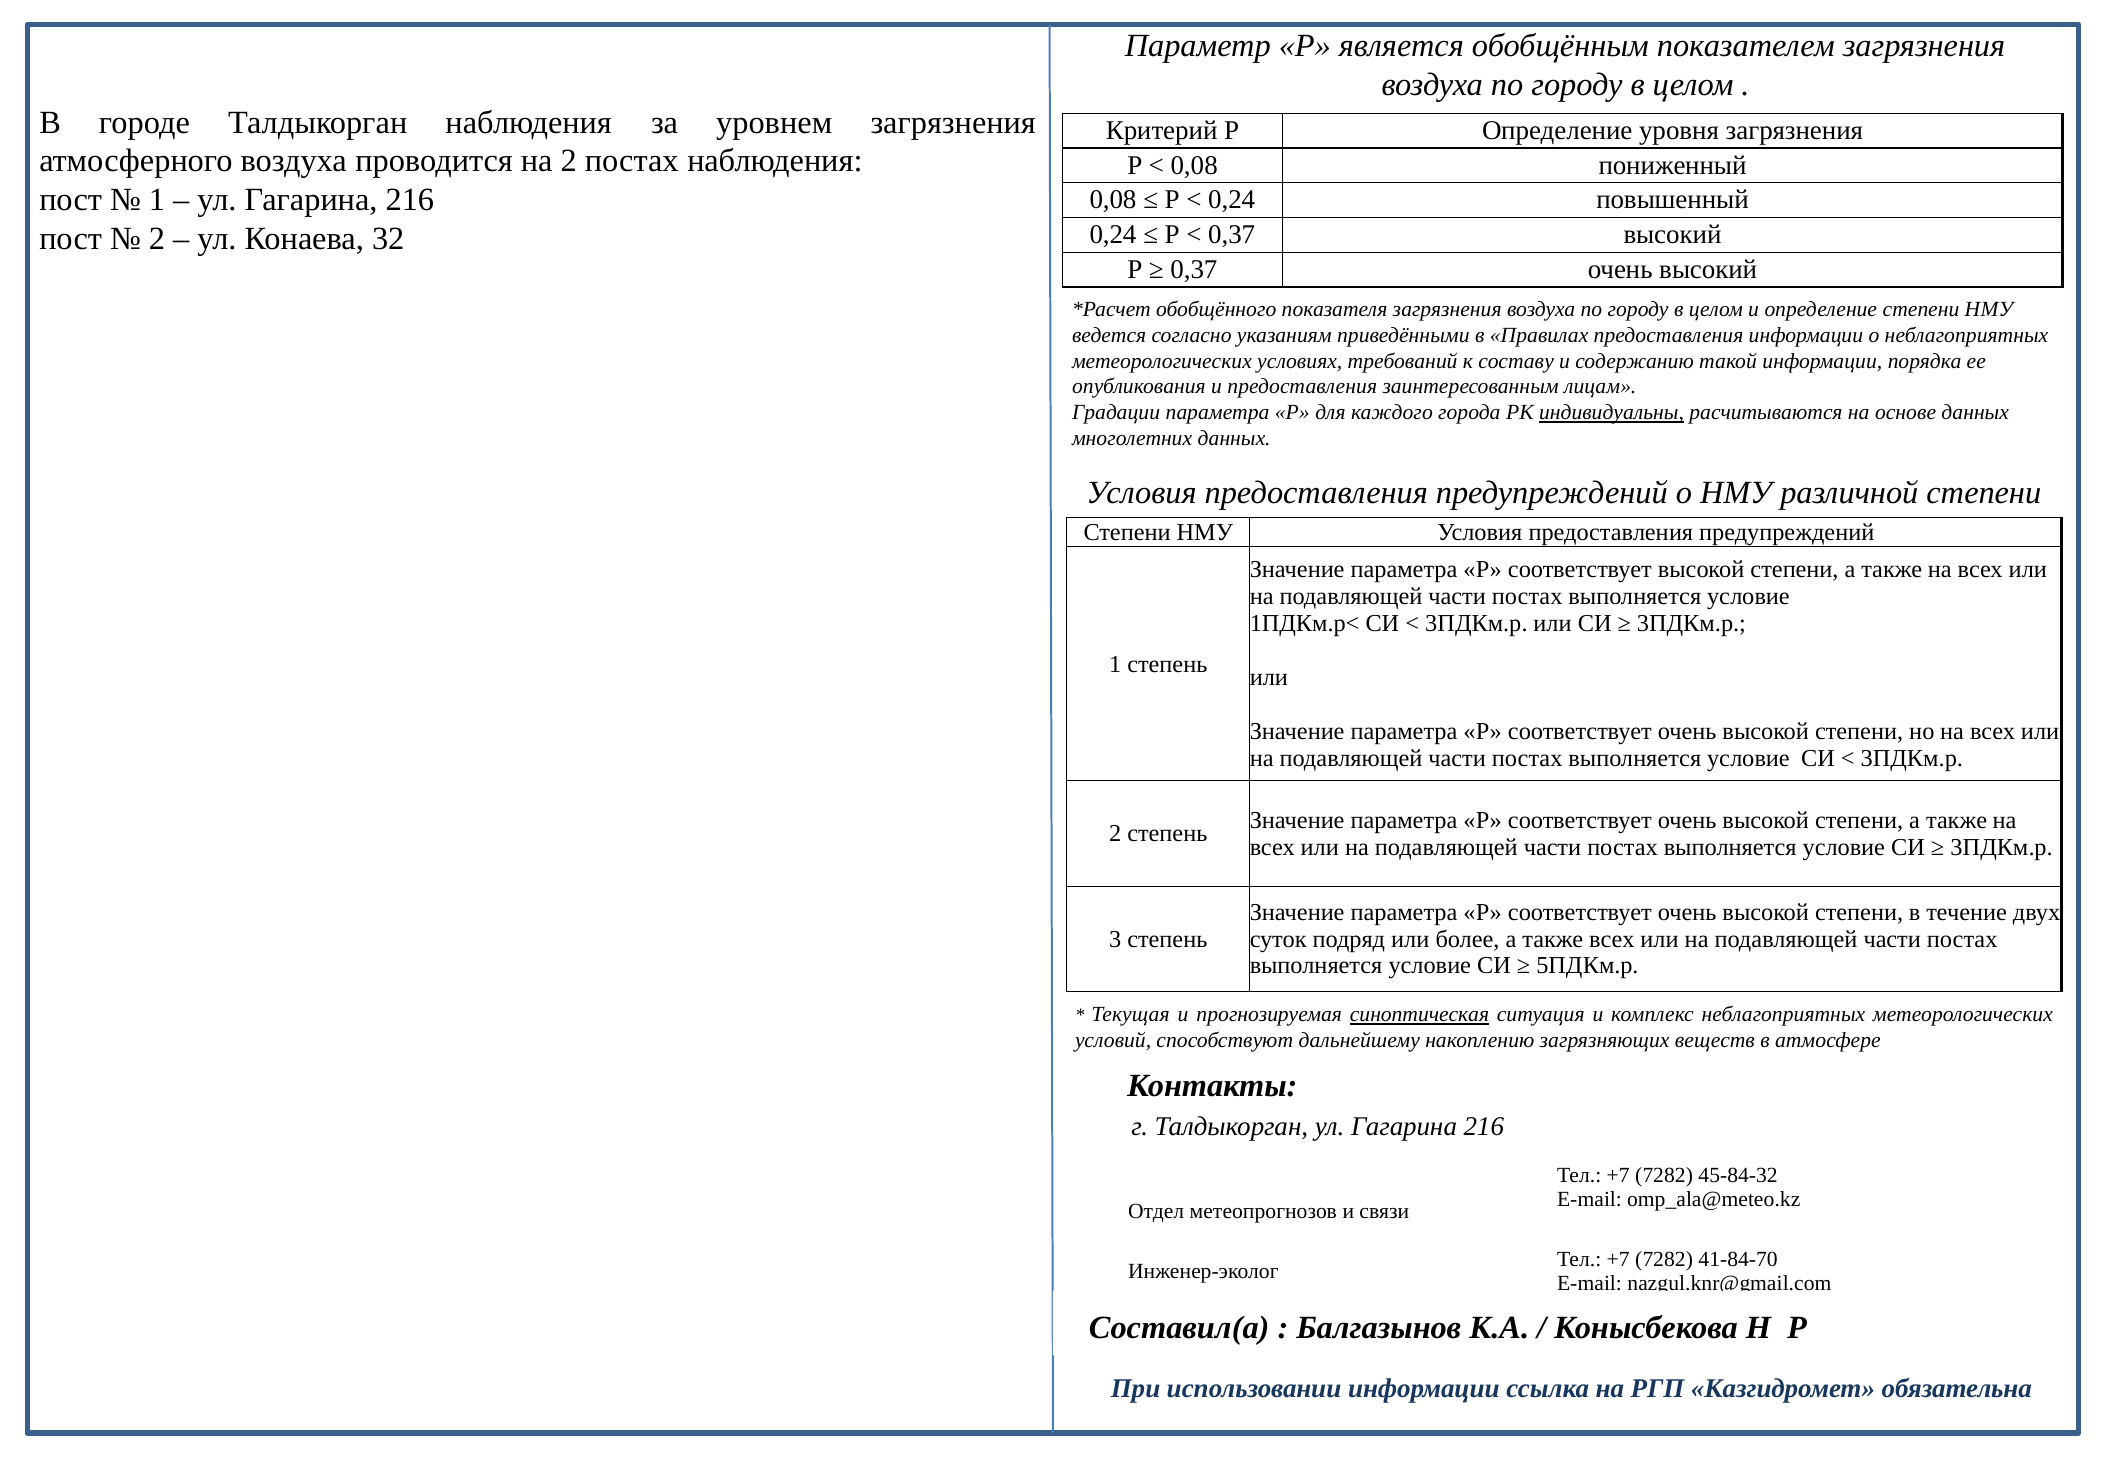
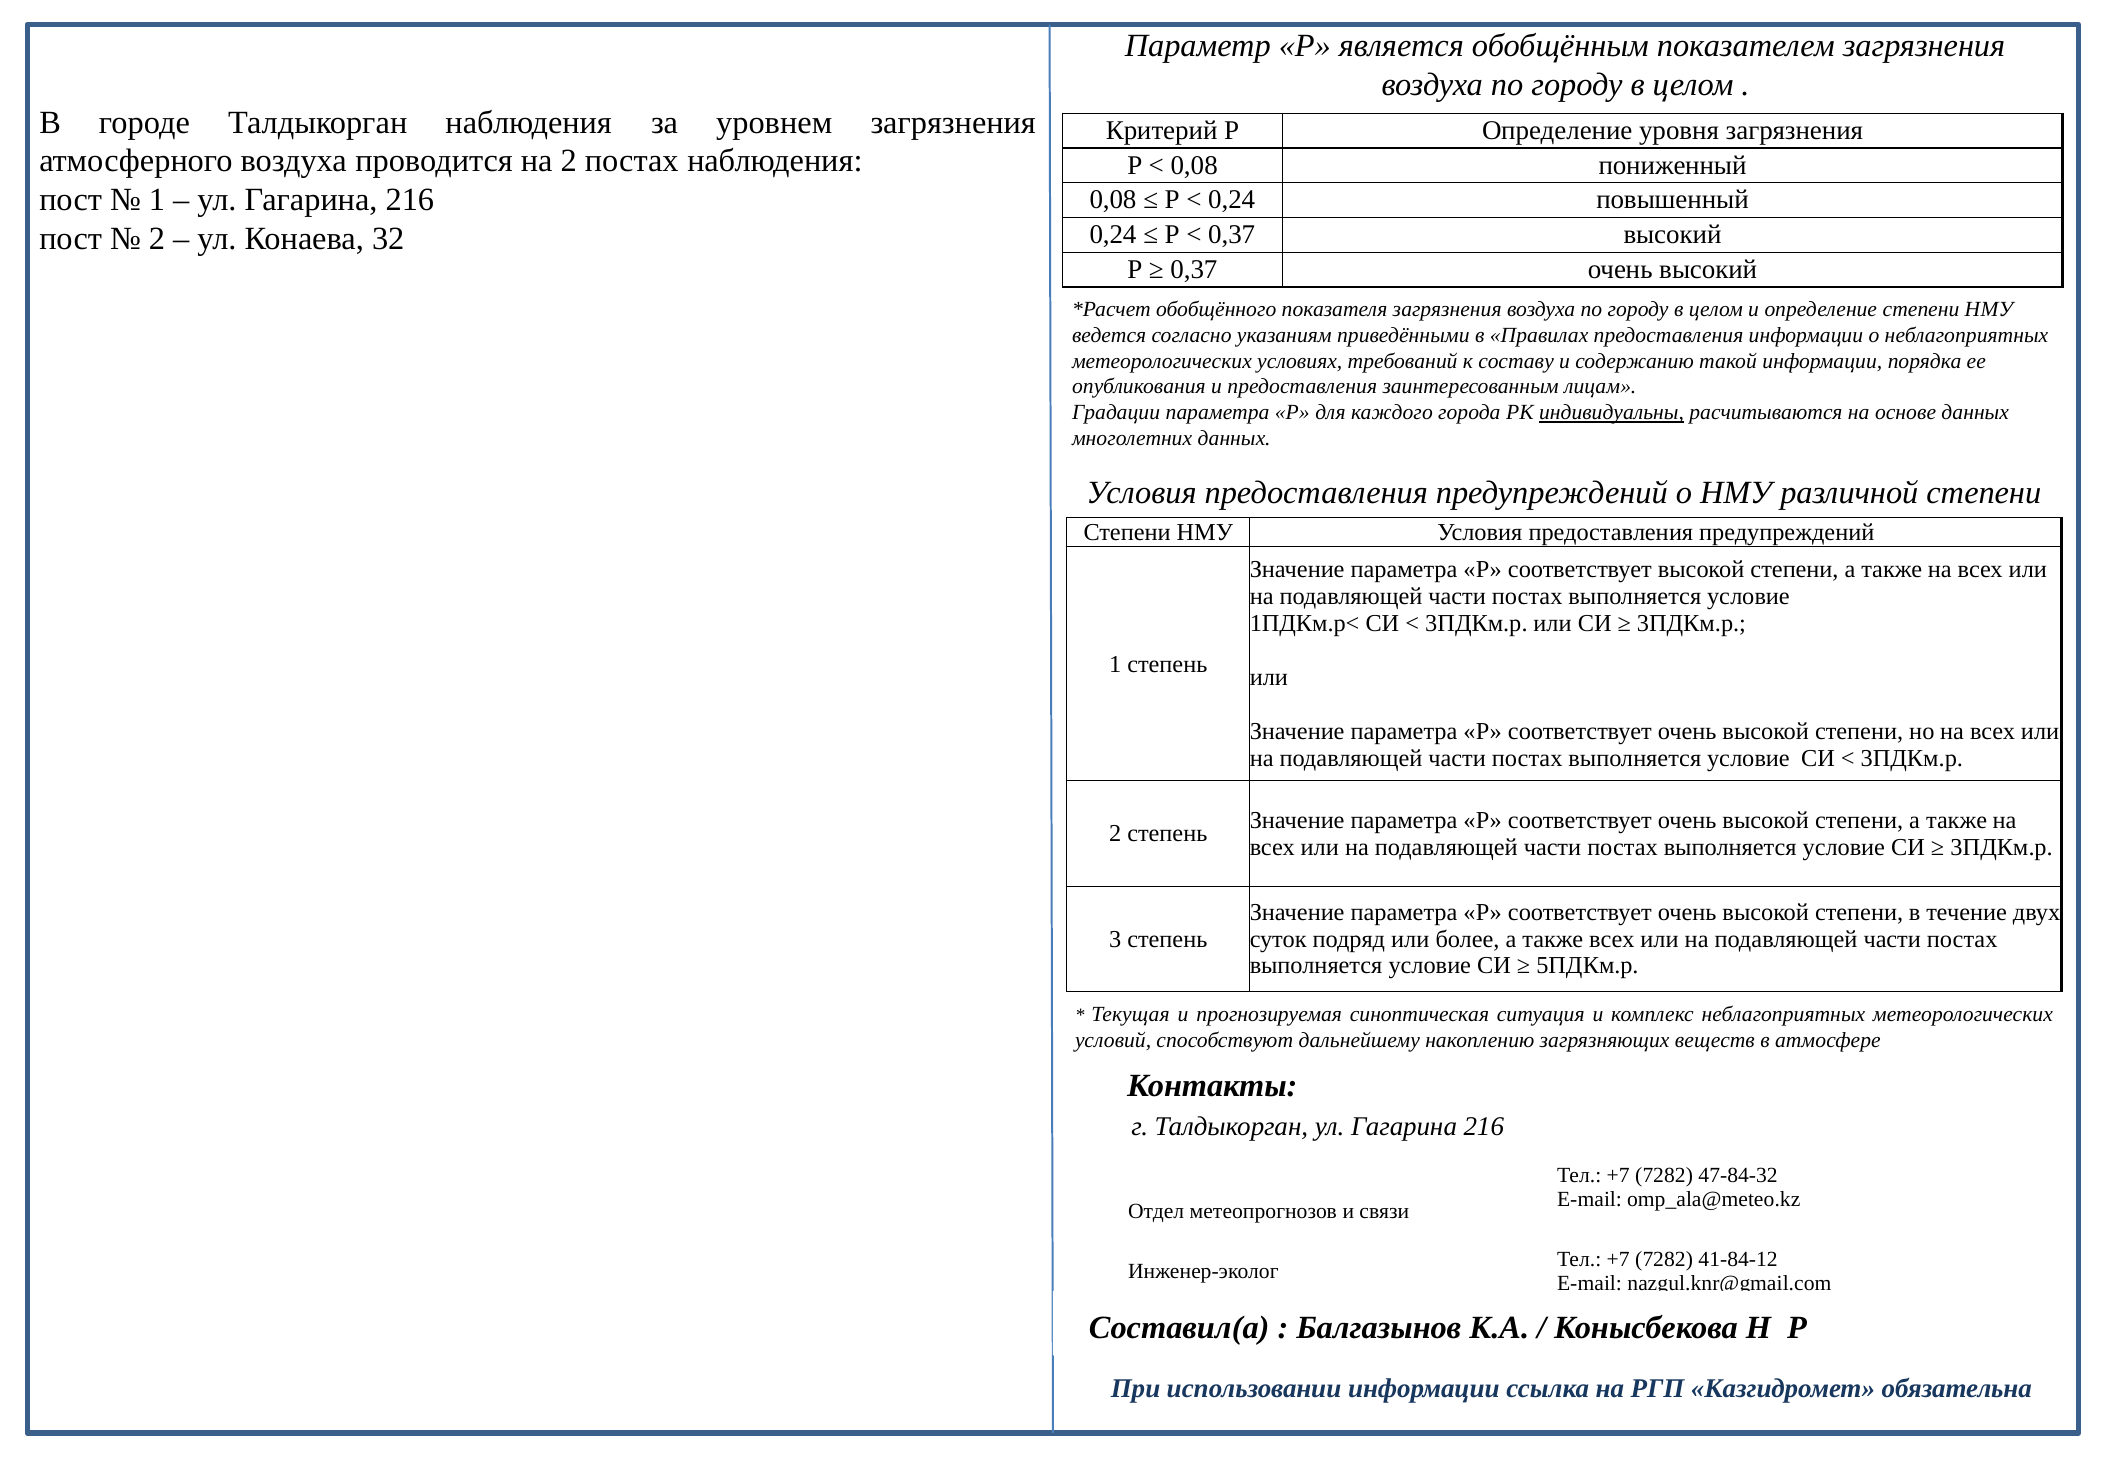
синоптическая underline: present -> none (1419, 1015)
45-84-32: 45-84-32 -> 47-84-32 (1738, 1175)
41-84-70: 41-84-70 -> 41-84-12 (1738, 1260)
